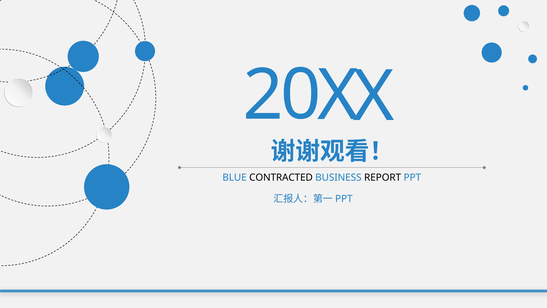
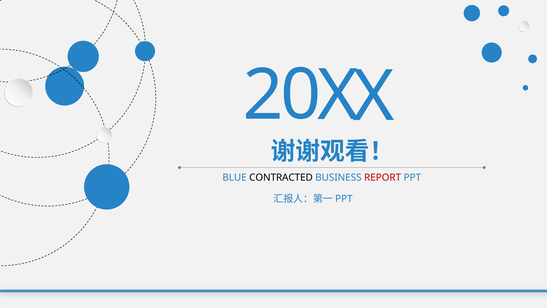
REPORT colour: black -> red (383, 177)
